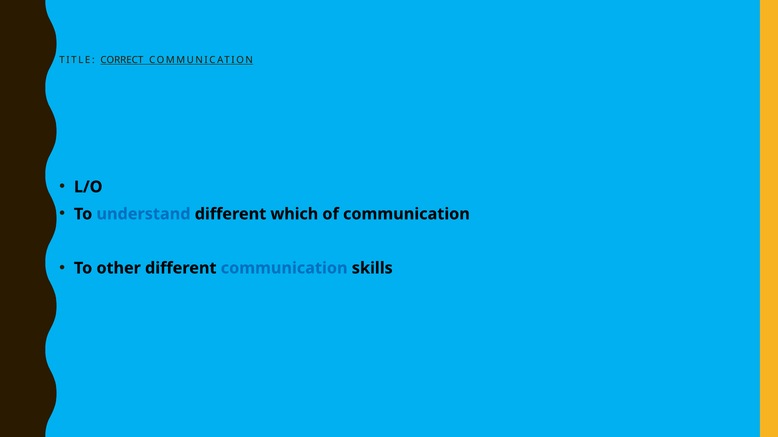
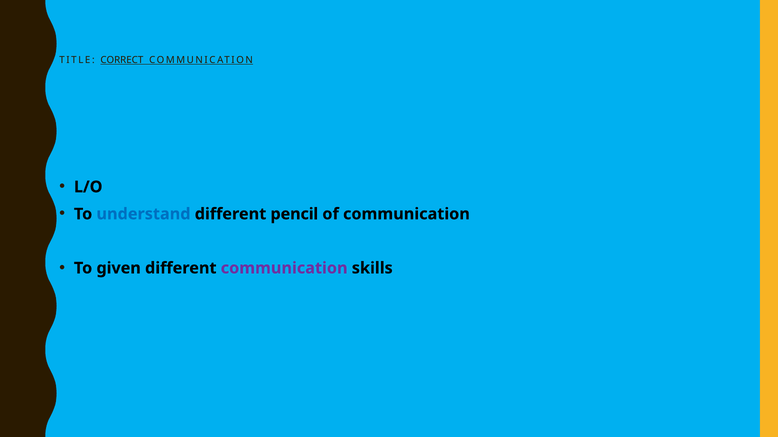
which: which -> pencil (294, 214)
other: other -> given (119, 268)
communication colour: blue -> purple (284, 268)
